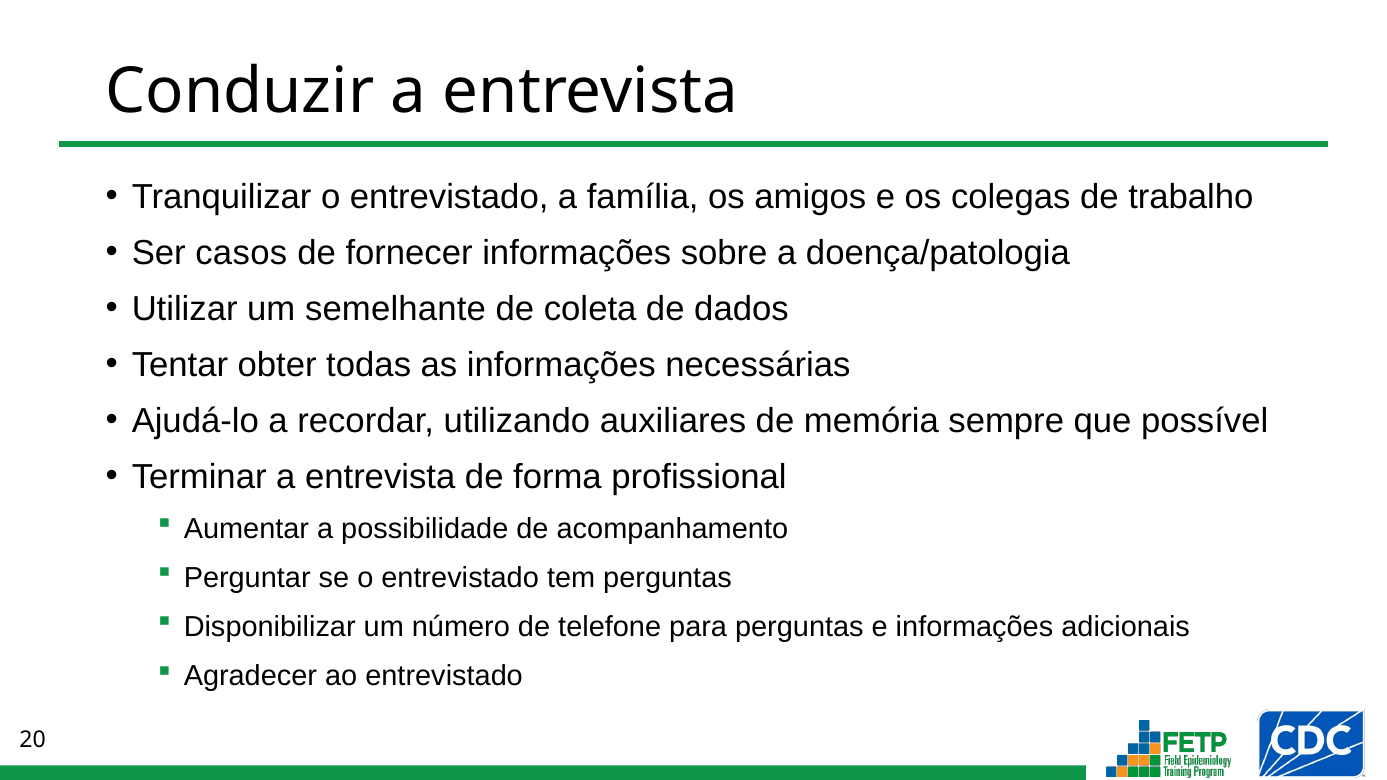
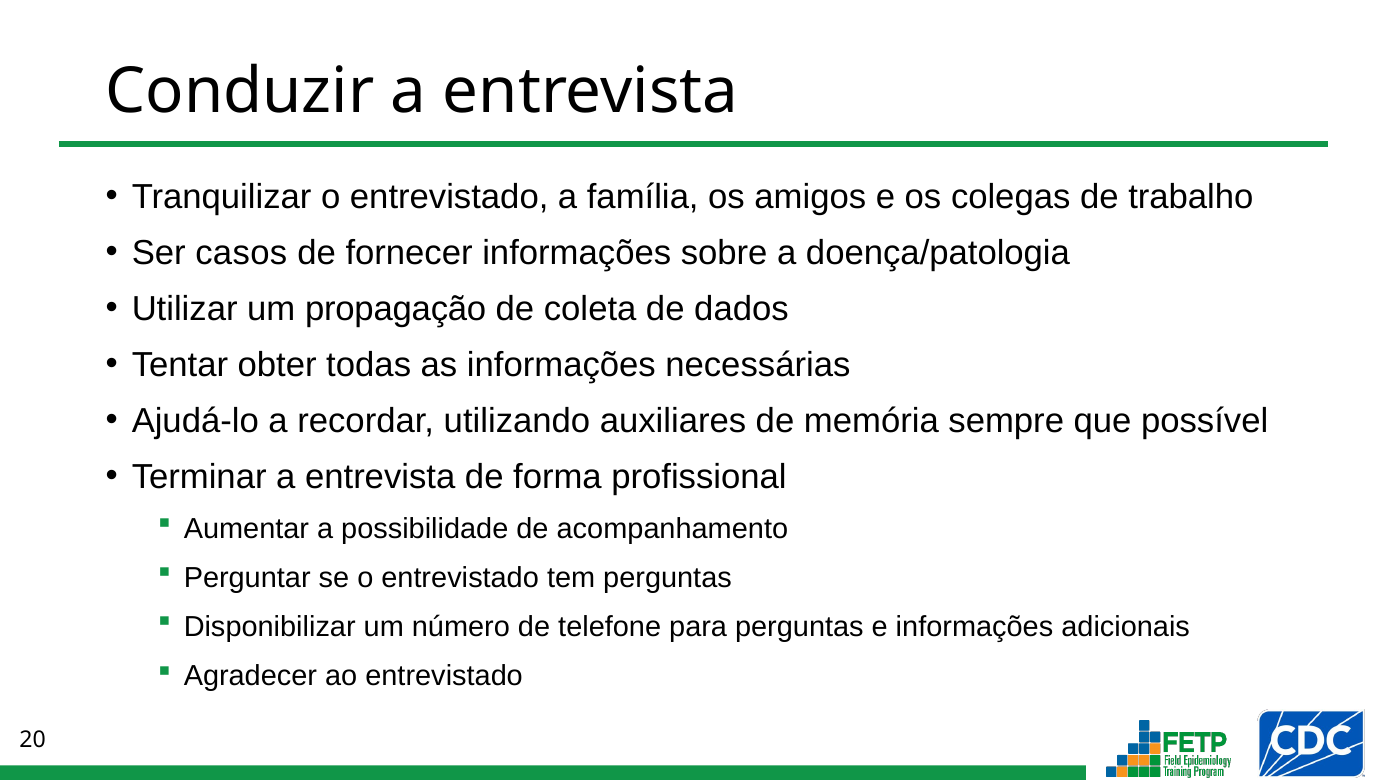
semelhante: semelhante -> propagação (396, 309)
